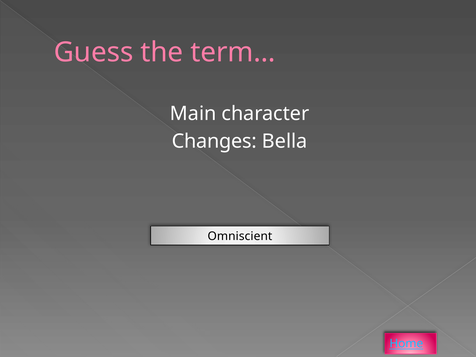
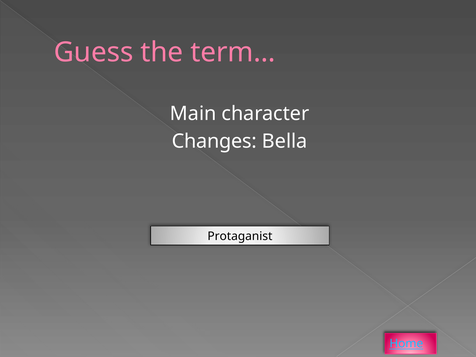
Omniscient: Omniscient -> Protaganist (240, 236)
